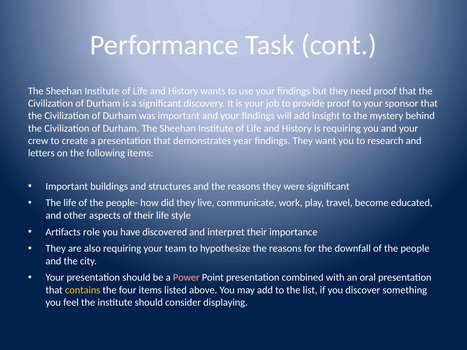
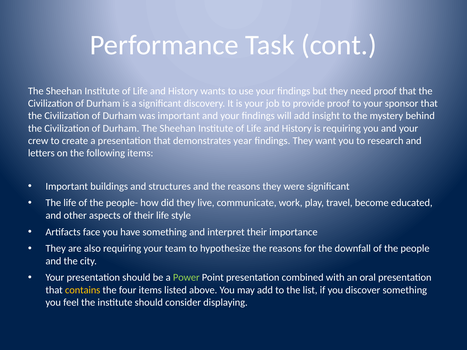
role: role -> face (92, 232)
have discovered: discovered -> something (165, 232)
Power colour: pink -> light green (186, 278)
